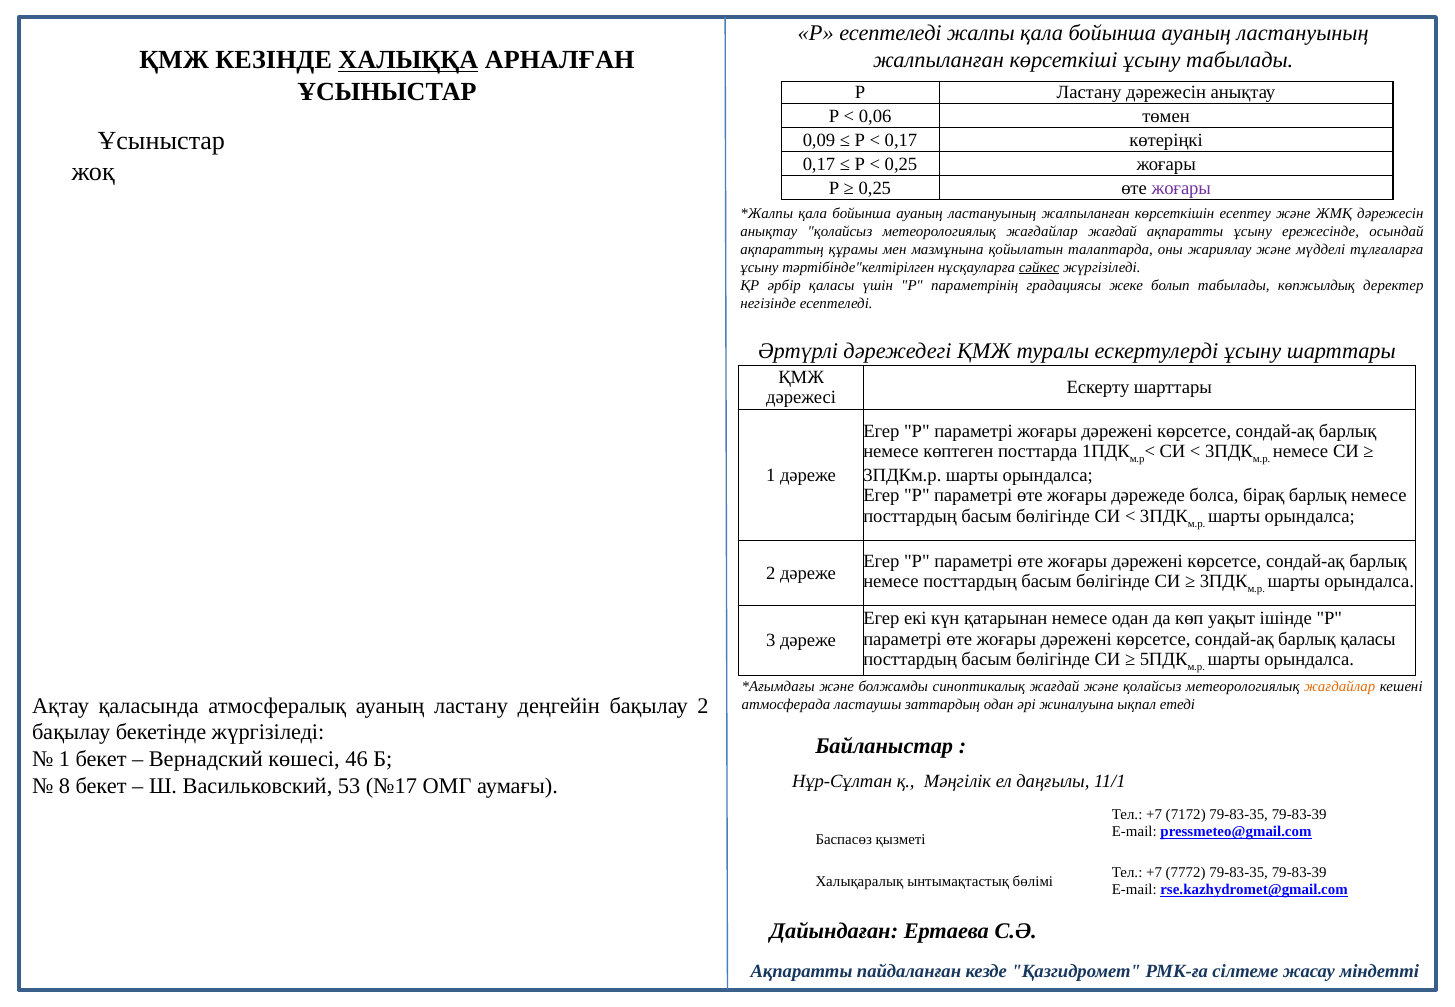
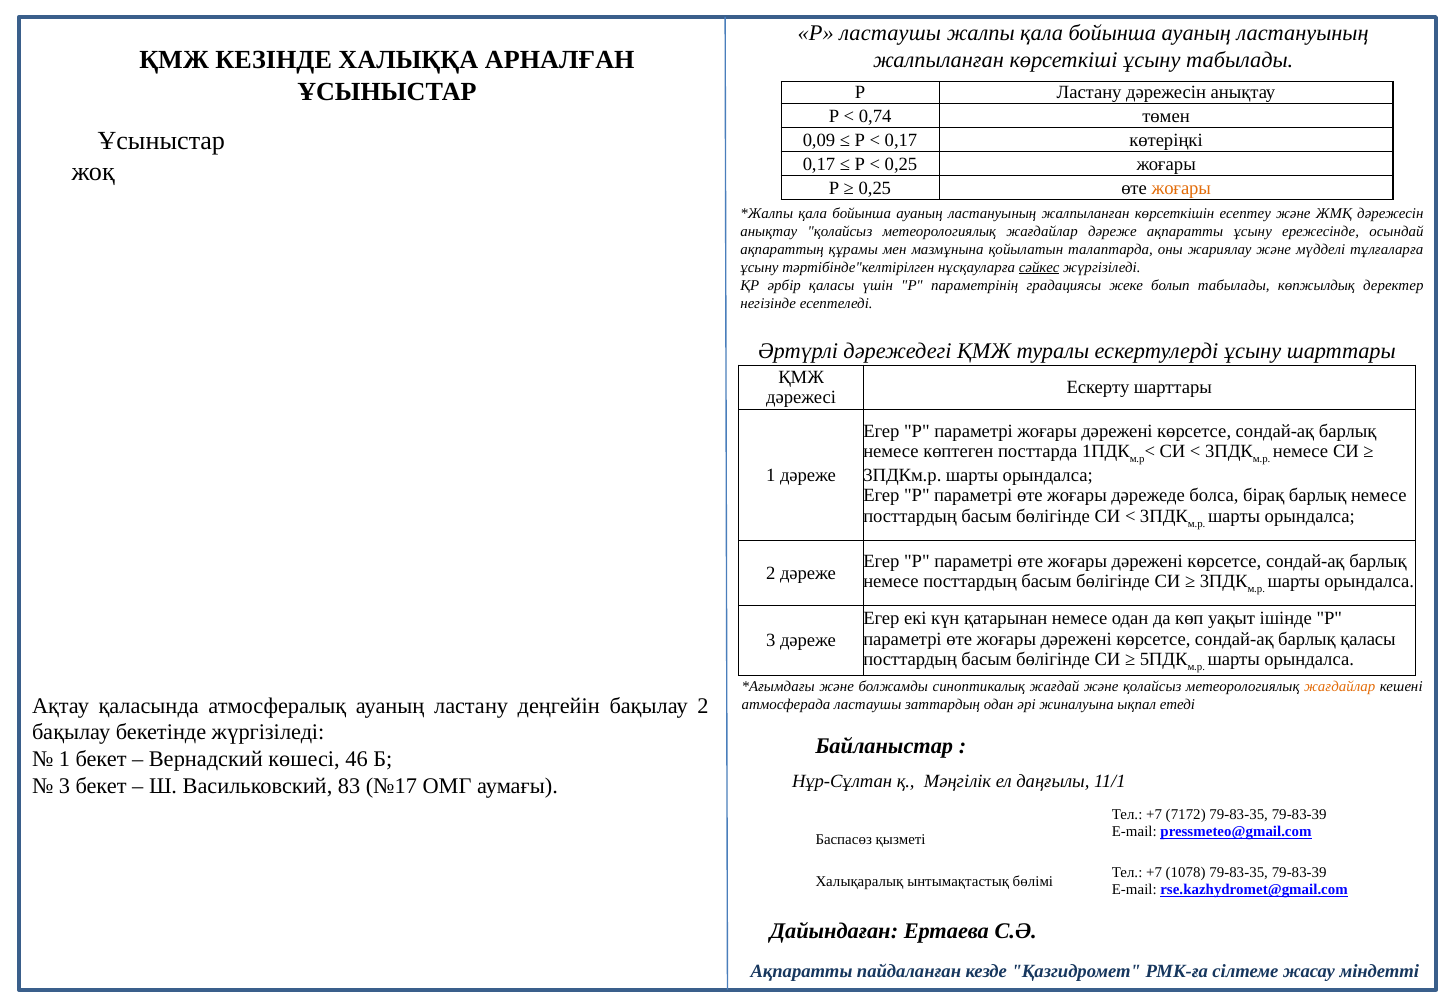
Р есептеледі: есептеледі -> ластаушы (890, 33)
ХАЛЫҚҚА underline: present -> none (408, 60)
0,06: 0,06 -> 0,74 (875, 117)
жоғары colour: purple -> orange (1181, 188)
жағдайлар жағдай: жағдай -> дәреже (1112, 232)
8: 8 -> 3 (64, 787)
53: 53 -> 83 (349, 787)
7772: 7772 -> 1078 (1186, 873)
